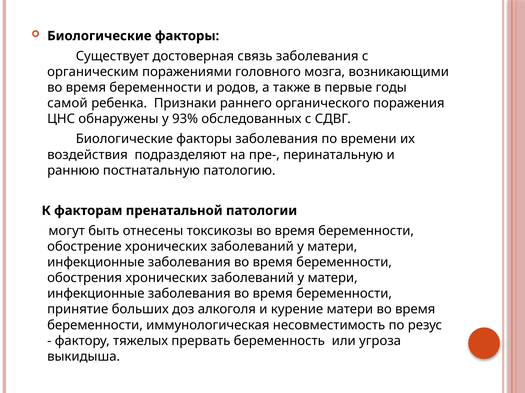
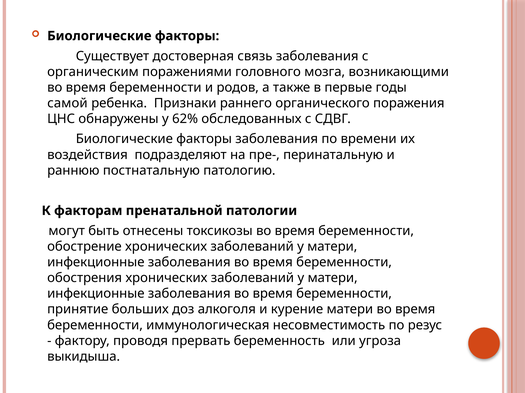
93%: 93% -> 62% (185, 119)
тяжелых: тяжелых -> проводя (141, 341)
